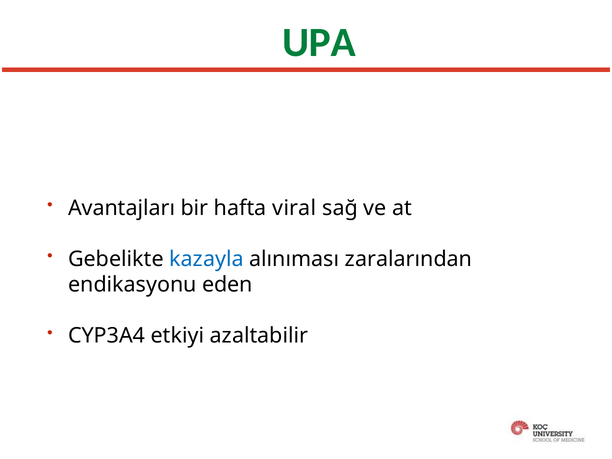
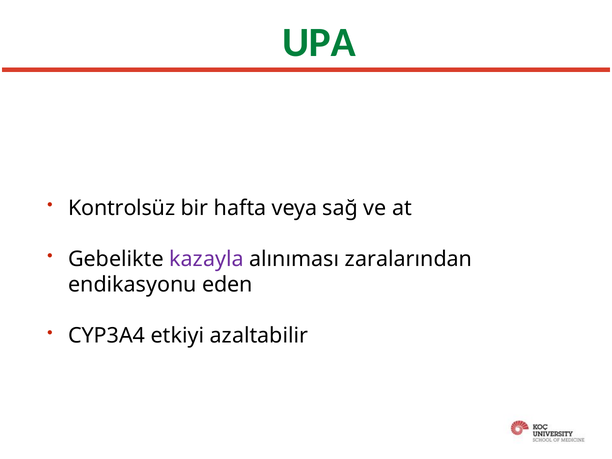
Avantajları: Avantajları -> Kontrolsüz (122, 208)
viral: viral -> veya (295, 208)
kazayla colour: blue -> purple (207, 259)
